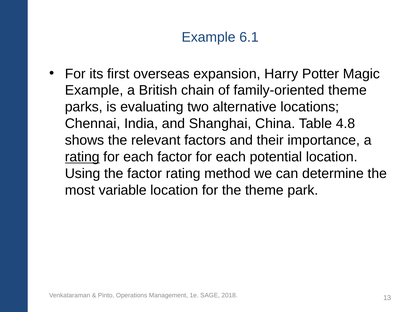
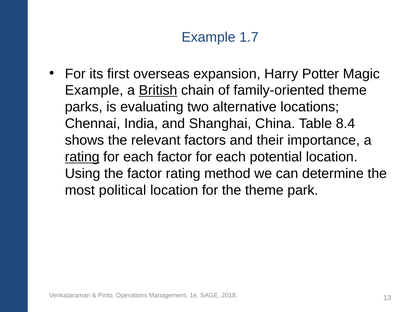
6.1: 6.1 -> 1.7 (249, 37)
British underline: none -> present (158, 90)
4.8: 4.8 -> 8.4 (345, 124)
variable: variable -> political (123, 190)
